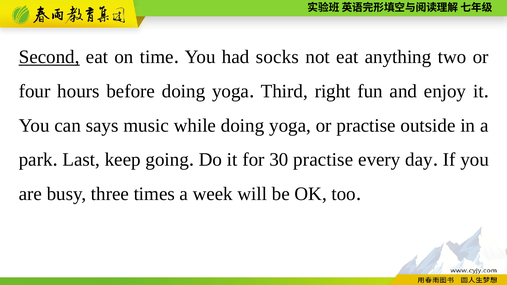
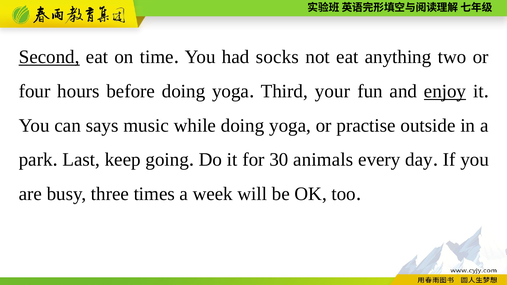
right: right -> your (333, 91)
enjoy underline: none -> present (445, 91)
30 practise: practise -> animals (323, 160)
